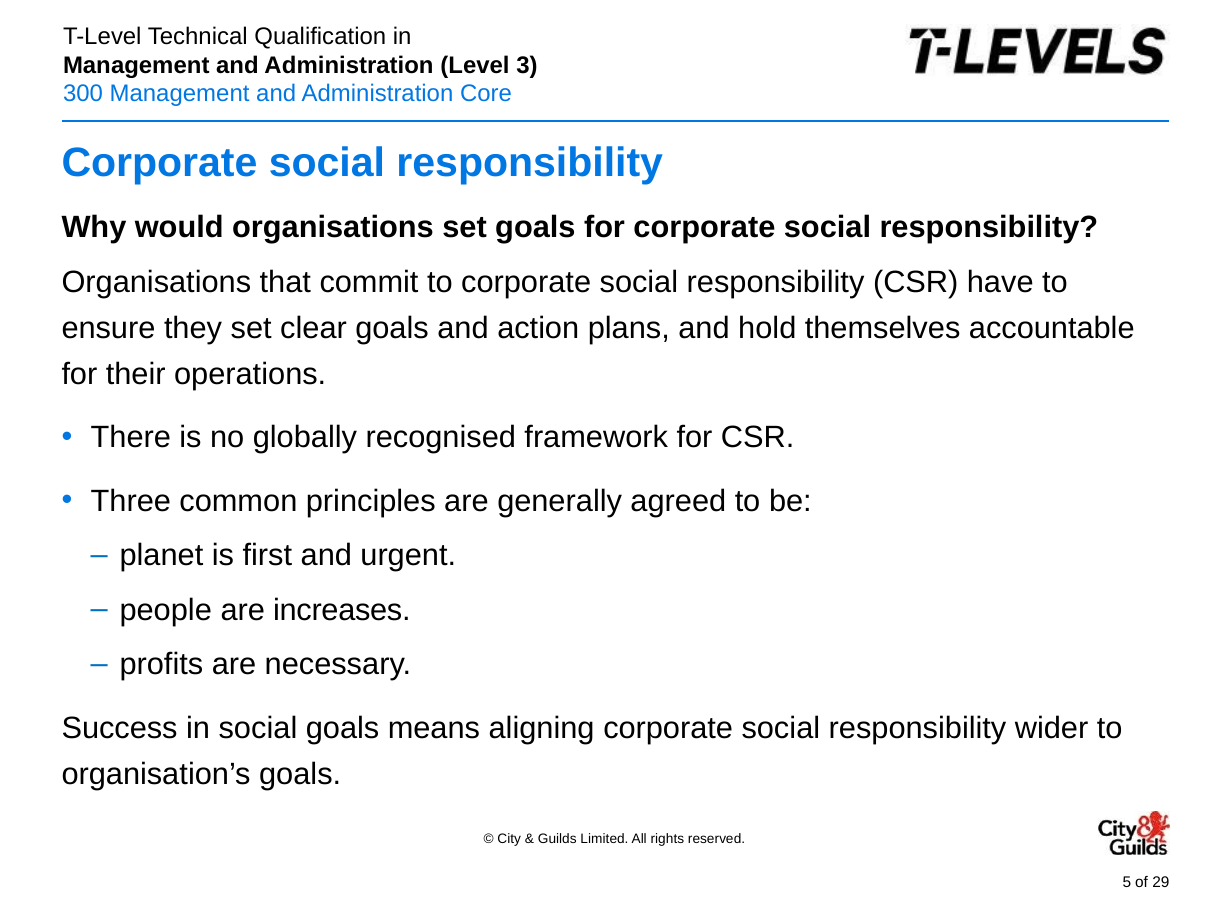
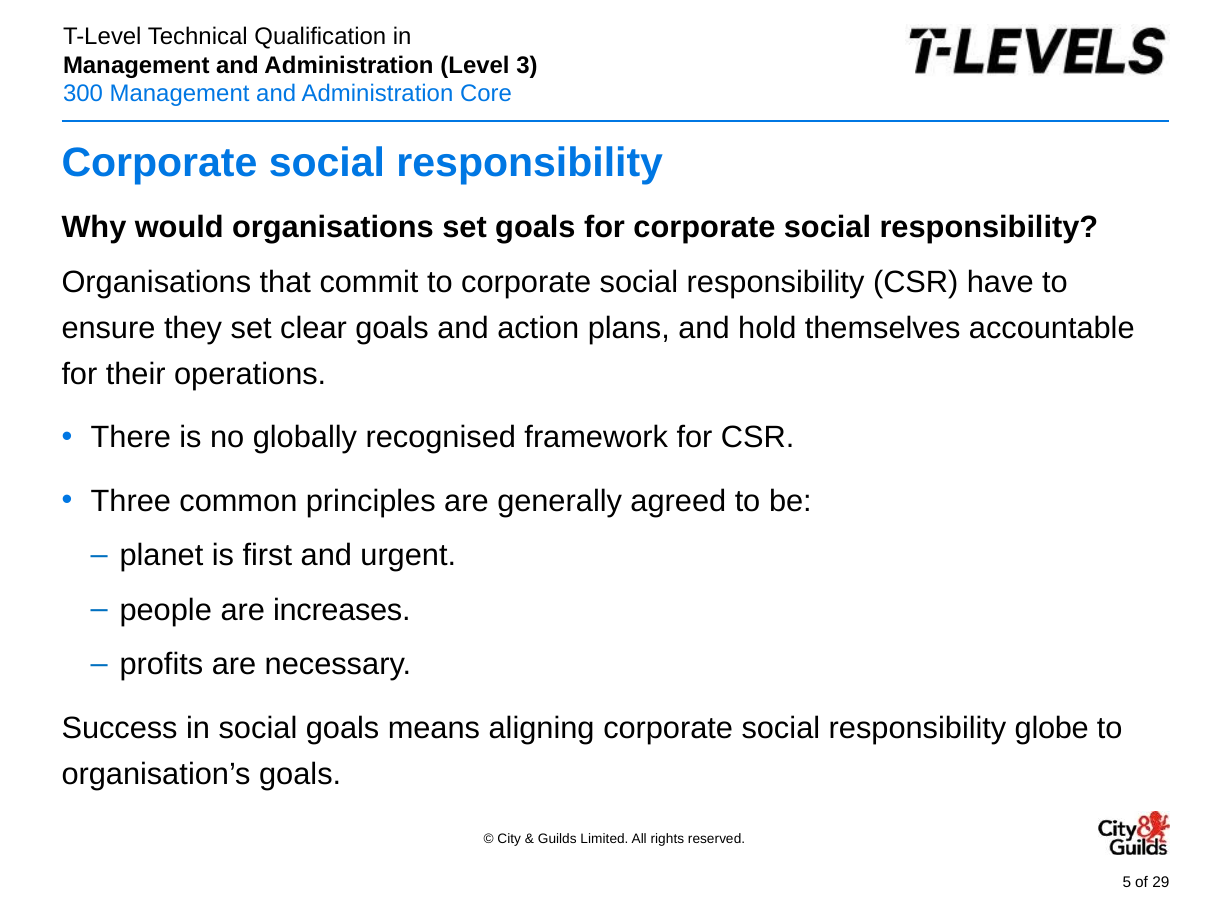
wider: wider -> globe (1052, 728)
